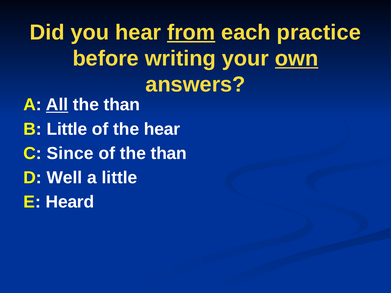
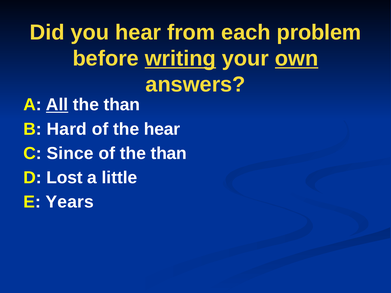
from underline: present -> none (191, 32)
practice: practice -> problem (319, 32)
writing underline: none -> present (180, 59)
B Little: Little -> Hard (67, 129)
Well: Well -> Lost (65, 178)
Heard: Heard -> Years (70, 202)
